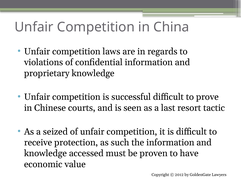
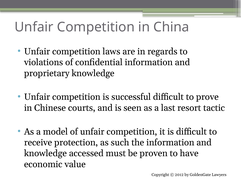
seized: seized -> model (55, 131)
